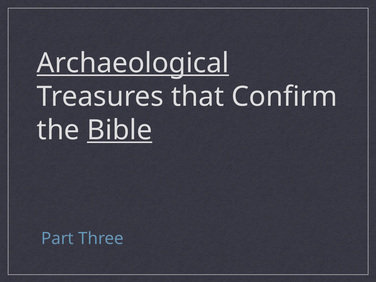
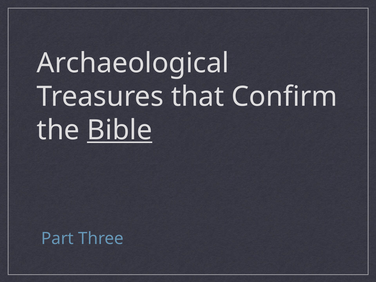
Archaeological underline: present -> none (133, 63)
